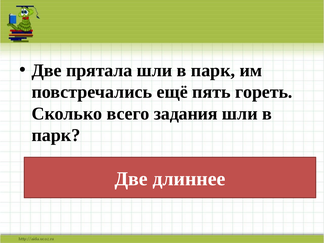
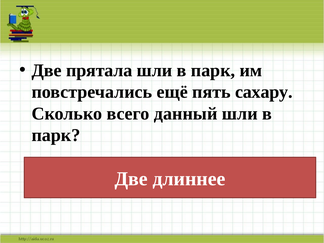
гореть: гореть -> сахару (264, 92)
задания: задания -> данный (186, 114)
